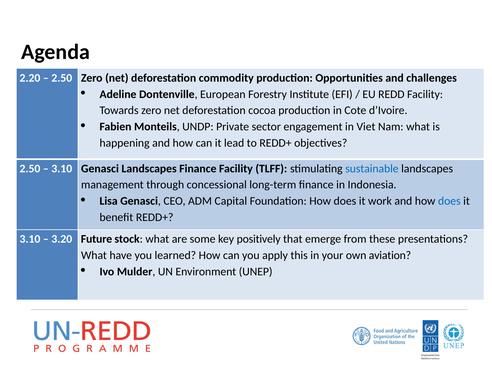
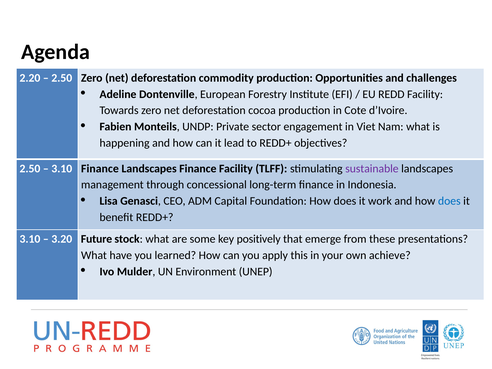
3.10 Genasci: Genasci -> Finance (100, 168)
sustainable colour: blue -> purple (372, 168)
aviation: aviation -> achieve (390, 255)
